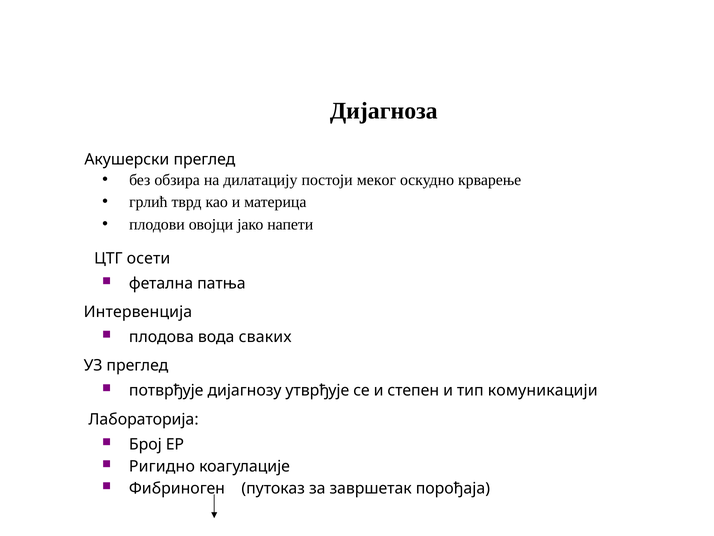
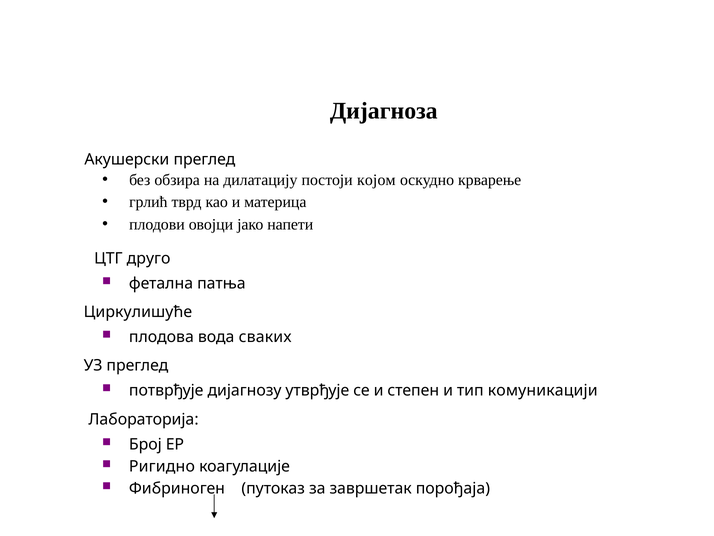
меког: меког -> којом (376, 180)
осети: осети -> друго (149, 258)
Интервенција: Интервенција -> Циркулишуће (138, 312)
